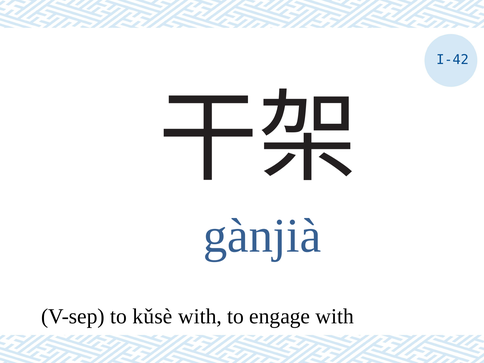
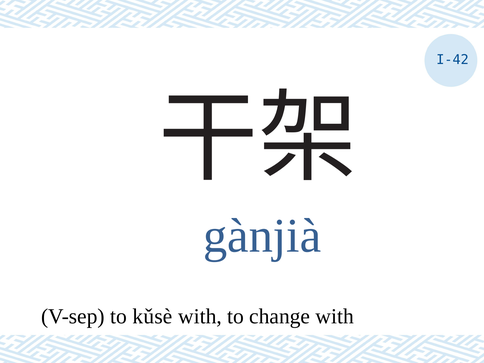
engage: engage -> change (280, 316)
